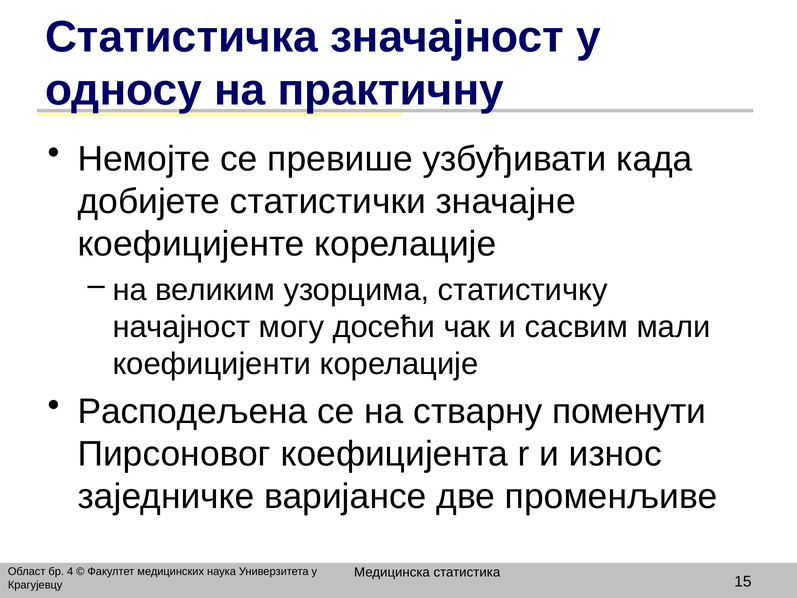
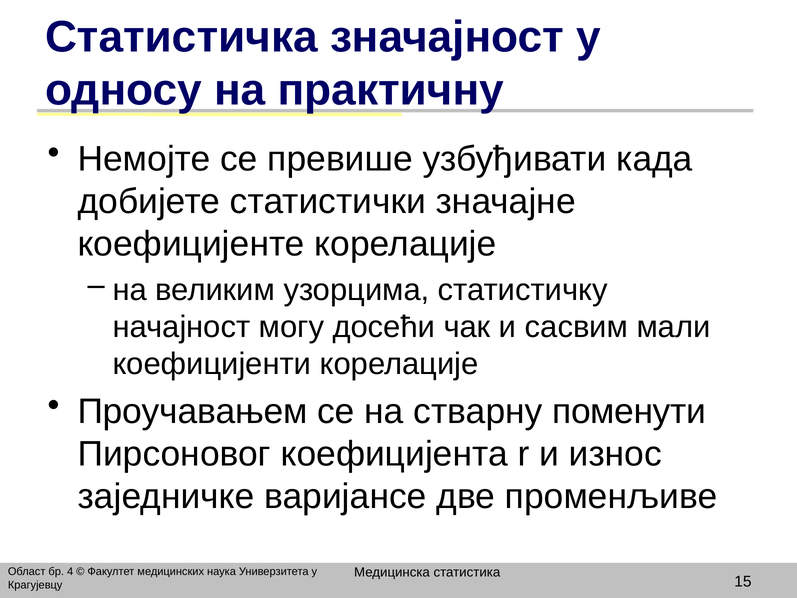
Расподељена: Расподељена -> Проучавањем (193, 411)
